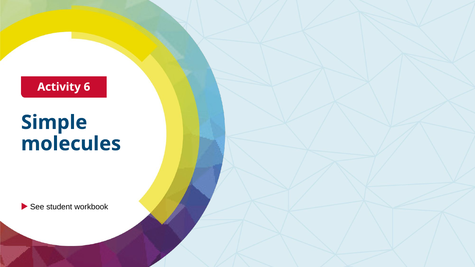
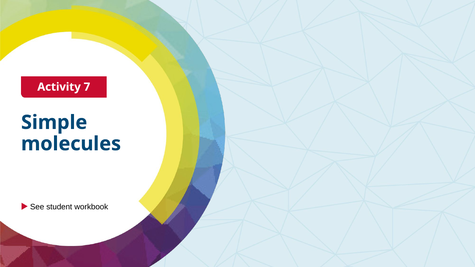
6: 6 -> 7 (87, 87)
